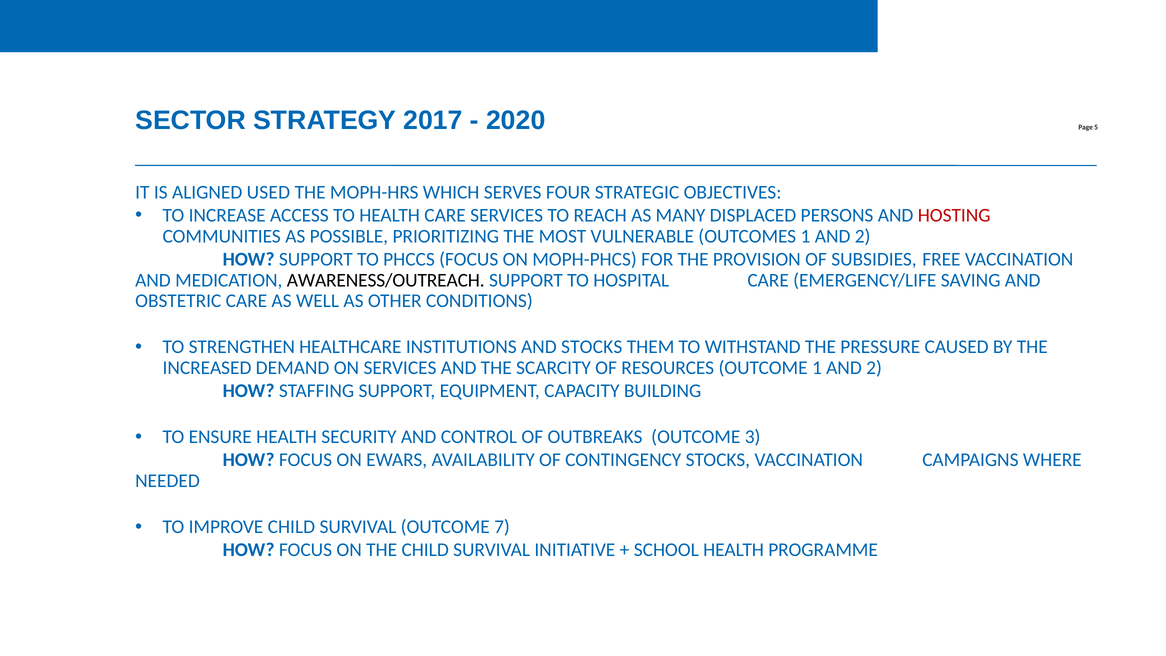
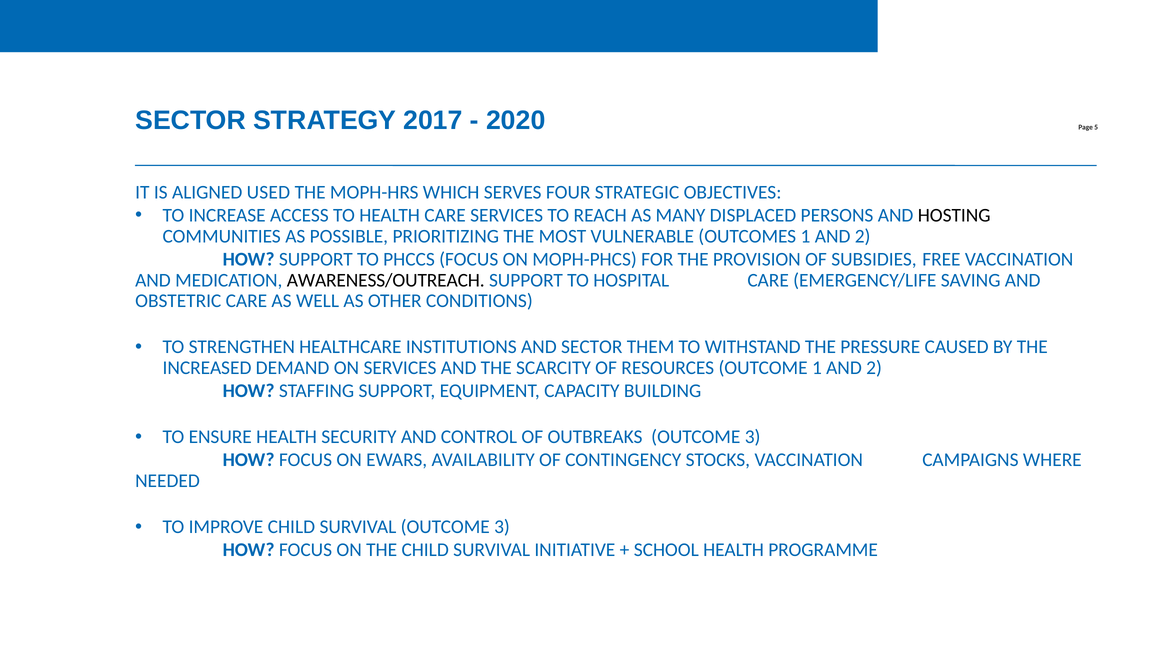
HOSTING colour: red -> black (954, 215)
AND STOCKS: STOCKS -> SECTOR (592, 347)
SURVIVAL OUTCOME 7: 7 -> 3 (502, 527)
